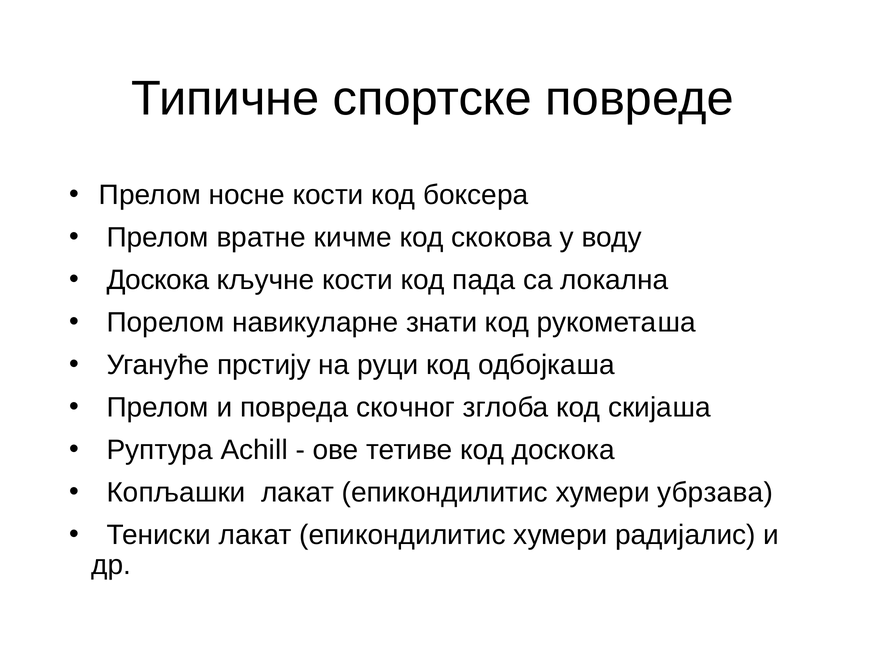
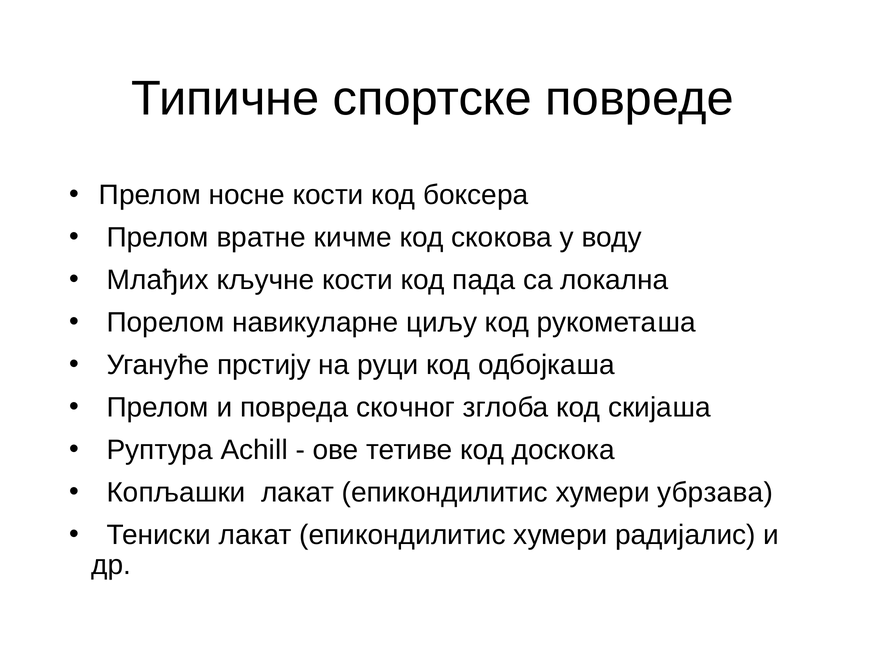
Доскока: Доскока -> Млађих (158, 280)
знати: знати -> циљу (442, 322)
